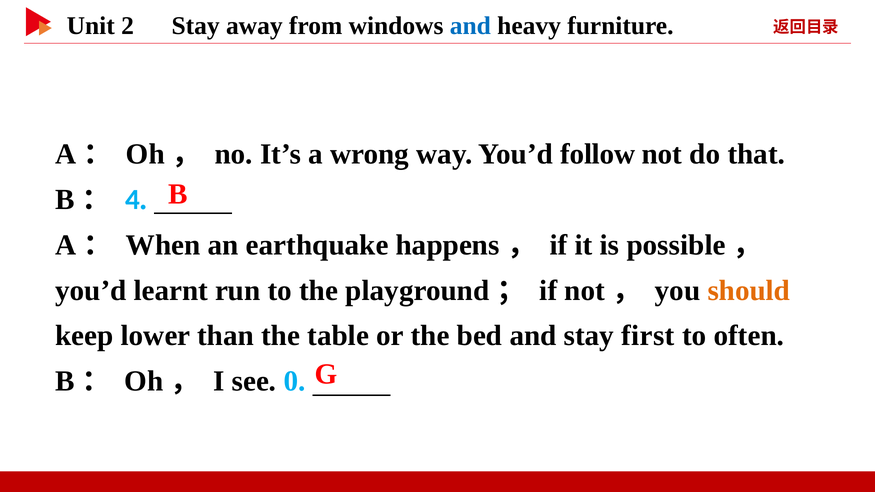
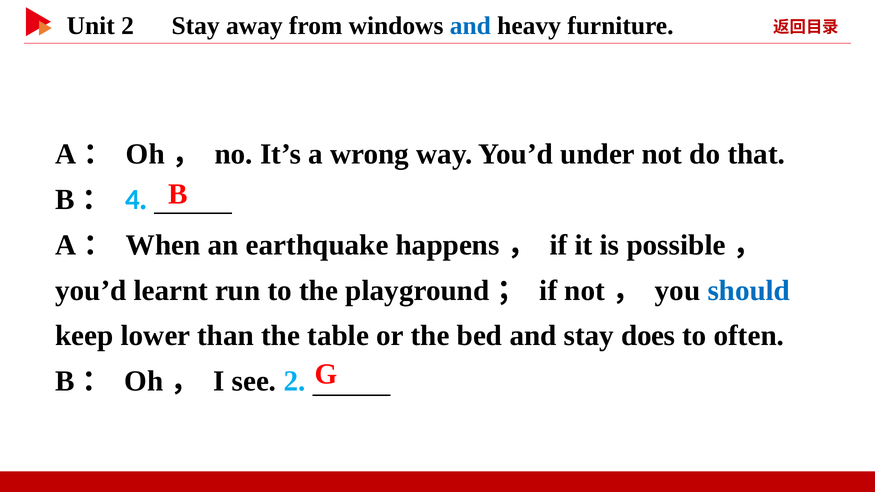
follow: follow -> under (598, 154)
should colour: orange -> blue (749, 290)
first: first -> does (648, 336)
see 0: 0 -> 2 (295, 381)
